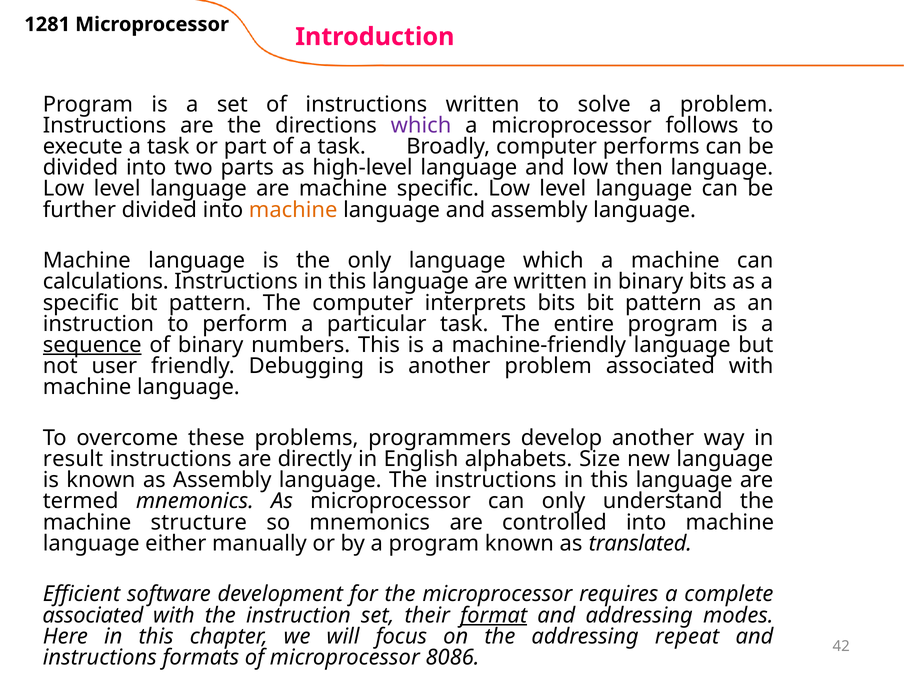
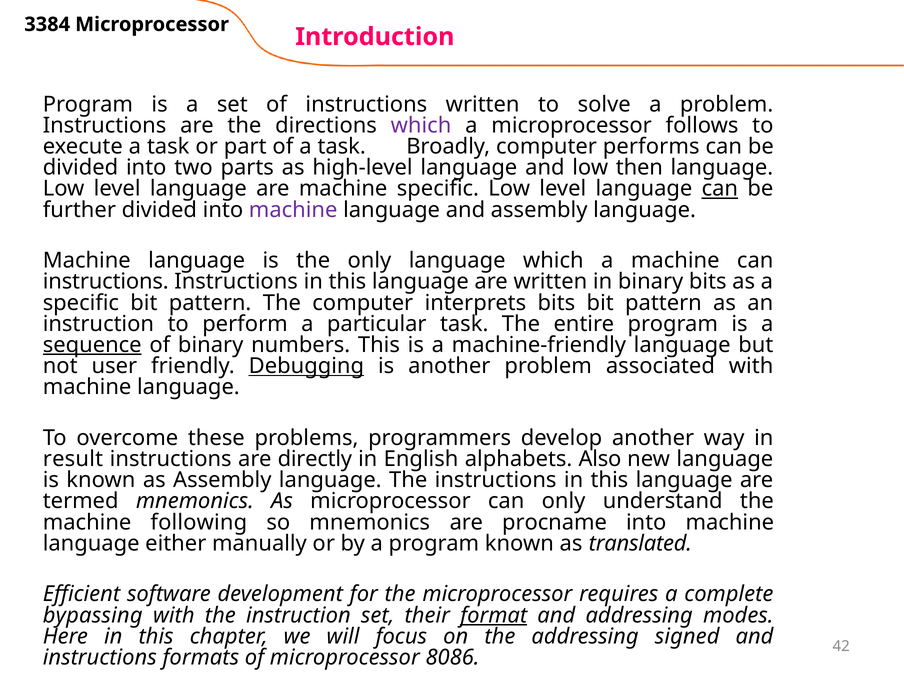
1281: 1281 -> 3384 (47, 24)
can underline: none -> present (720, 189)
machine colour: orange -> purple (293, 210)
calculations: calculations -> instructions (106, 282)
Debugging underline: none -> present (306, 366)
Size: Size -> Also (600, 459)
structure: structure -> following (199, 522)
controlled: controlled -> procname (554, 522)
associated: associated -> bypassing (93, 615)
repeat: repeat -> signed (687, 636)
